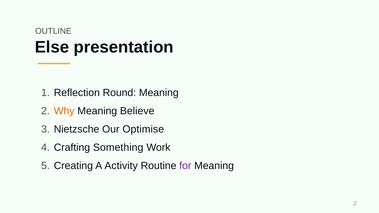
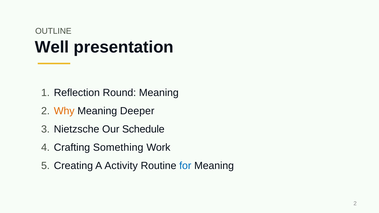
Else: Else -> Well (52, 47)
Believe: Believe -> Deeper (137, 111)
Optimise: Optimise -> Schedule (143, 129)
for colour: purple -> blue (185, 166)
